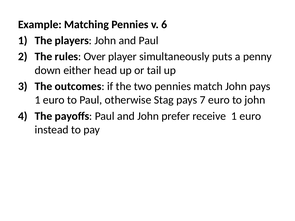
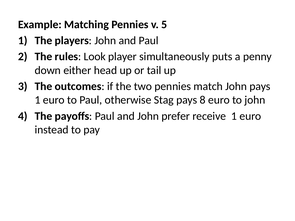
6: 6 -> 5 (164, 25)
Over: Over -> Look (95, 57)
7: 7 -> 8 (203, 100)
